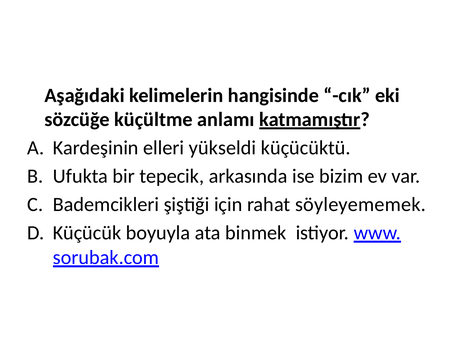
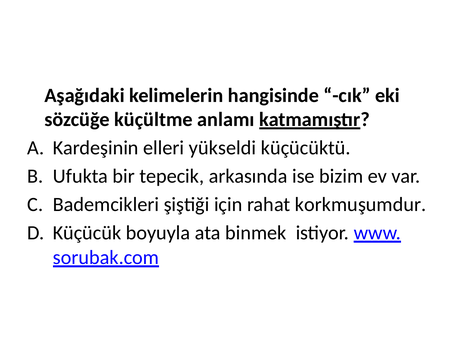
söyleyememek: söyleyememek -> korkmuşumdur (361, 205)
